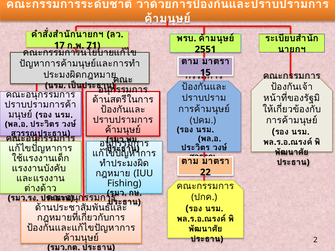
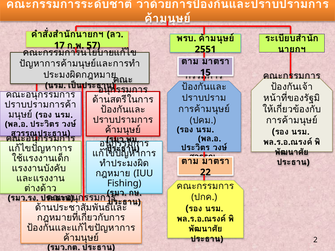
71: 71 -> 57 (93, 45)
